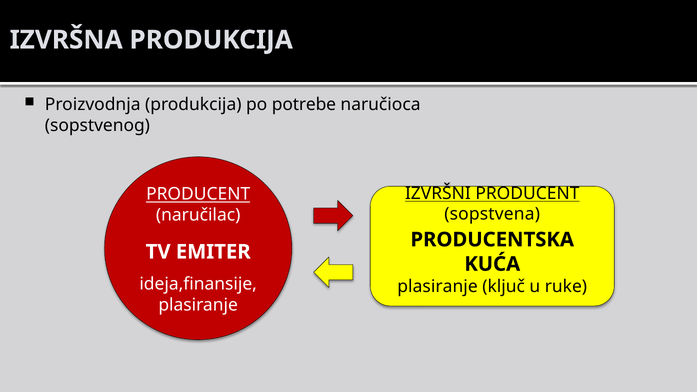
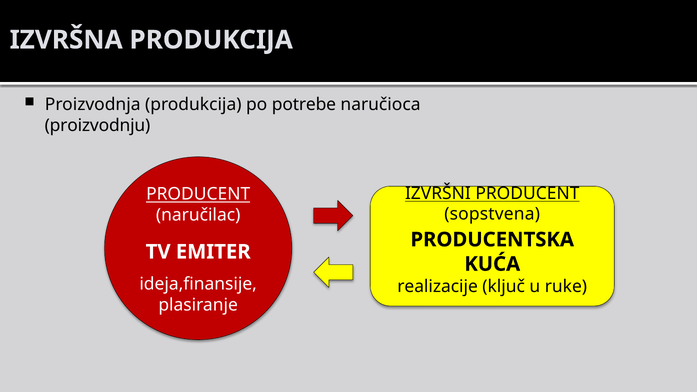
sopstvenog: sopstvenog -> proizvodnju (97, 125)
plasiranje: plasiranje -> realizacije (438, 287)
